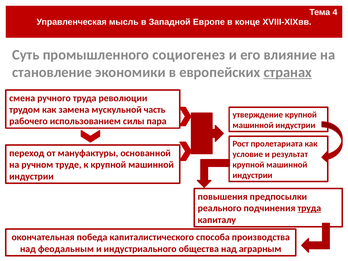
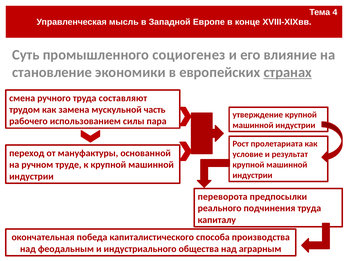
революции: революции -> составляют (123, 98)
повышения: повышения -> переворота (223, 197)
труда underline: present -> none (309, 208)
